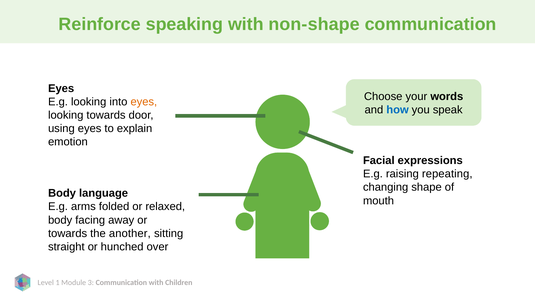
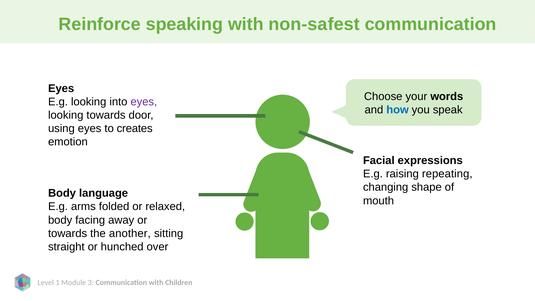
non-shape: non-shape -> non-safest (314, 24)
eyes colour: orange -> purple (144, 102)
explain: explain -> creates (135, 128)
